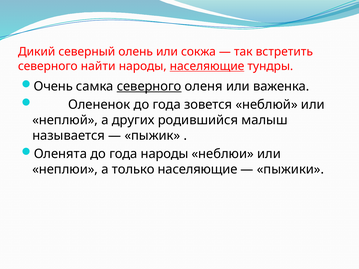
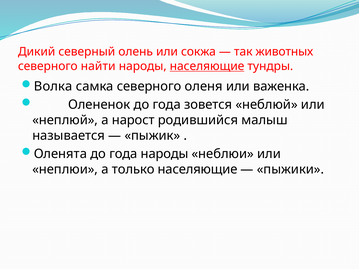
встретить: встретить -> животных (284, 52)
Очень: Очень -> Волка (53, 86)
северного underline: present -> none (149, 86)
других: других -> нарост (133, 120)
